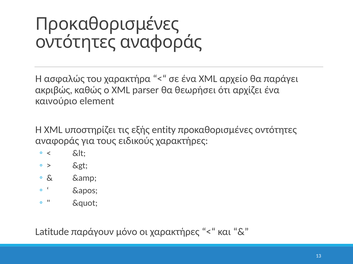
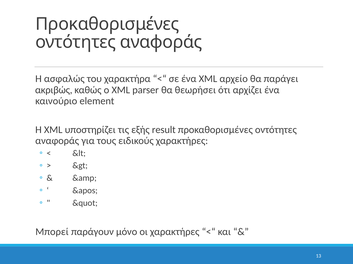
entity: entity -> result (164, 130)
Latitude: Latitude -> Μπορεί (52, 232)
